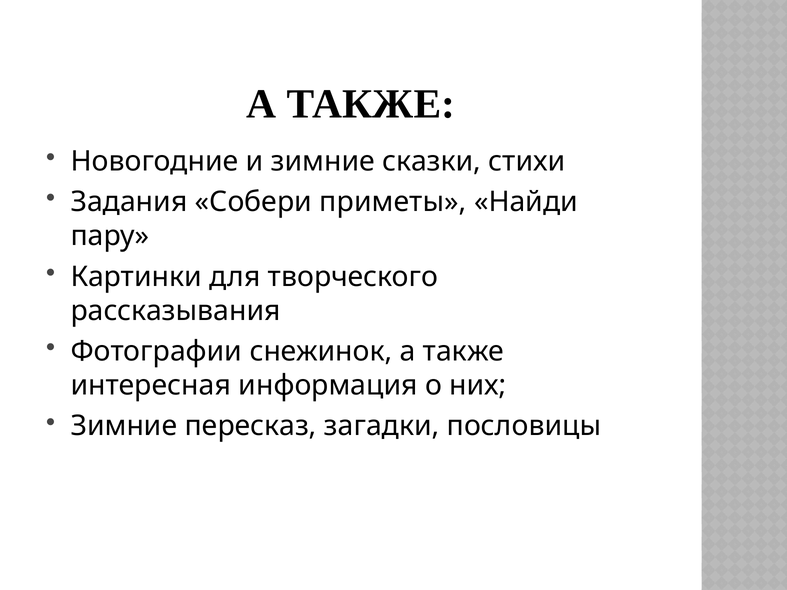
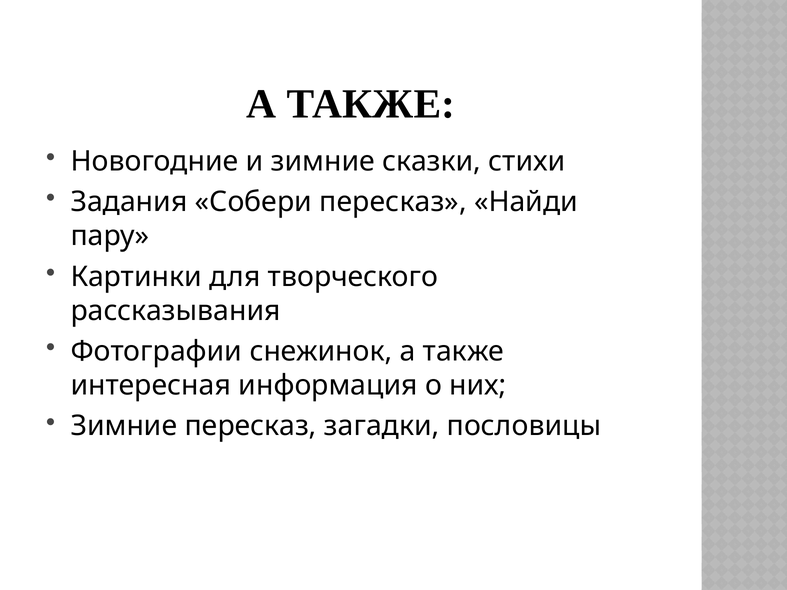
Собери приметы: приметы -> пересказ (393, 202)
